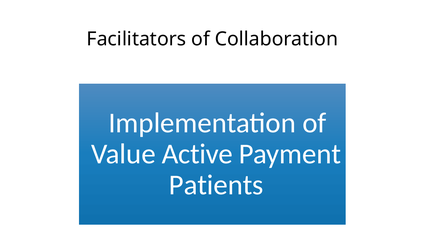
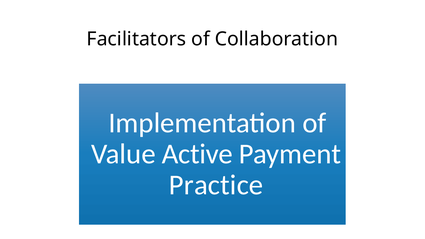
Patients: Patients -> Practice (216, 185)
